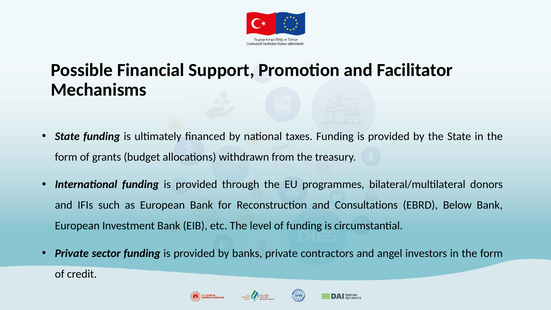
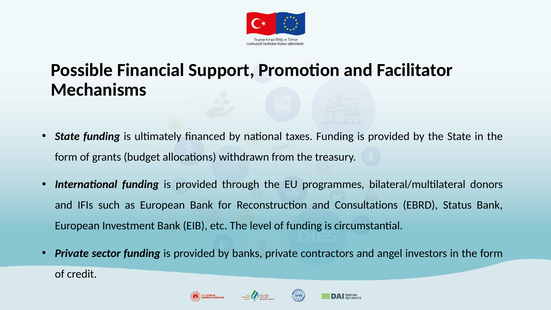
Below: Below -> Status (457, 205)
